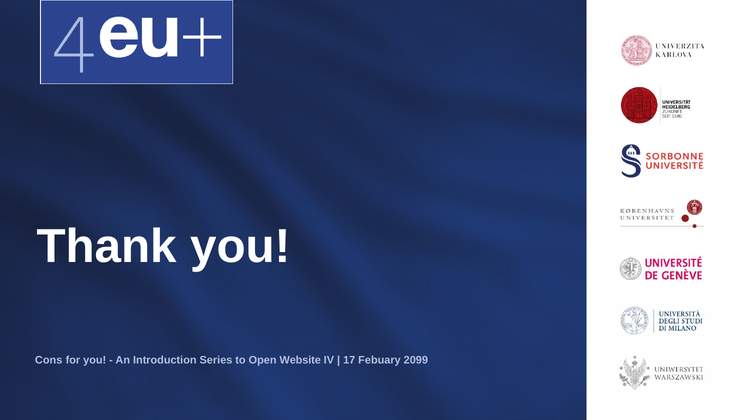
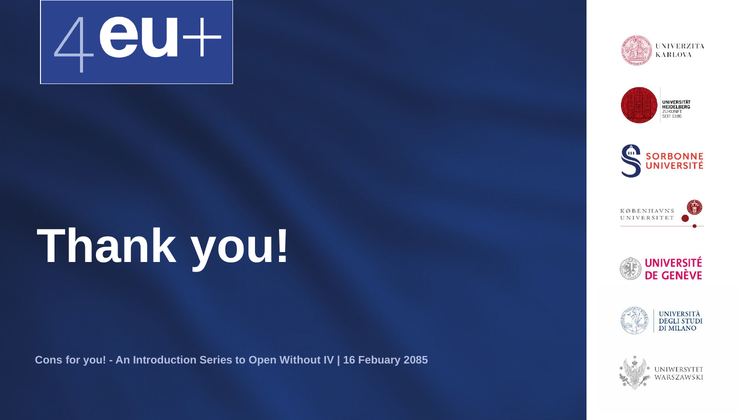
Website: Website -> Without (300, 360)
17: 17 -> 16 (349, 360)
2099: 2099 -> 2085 (416, 360)
